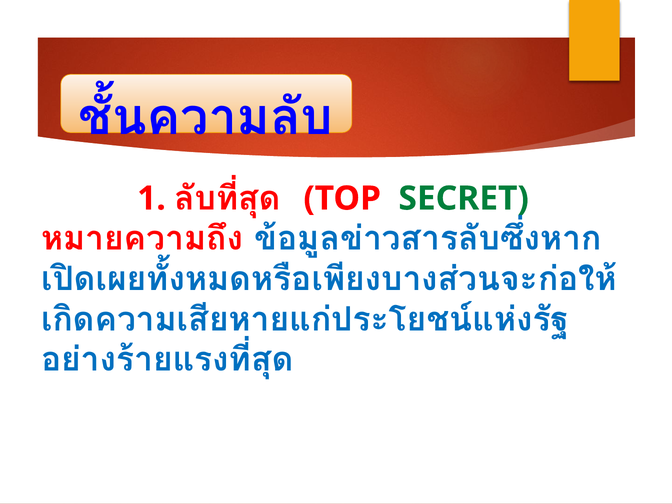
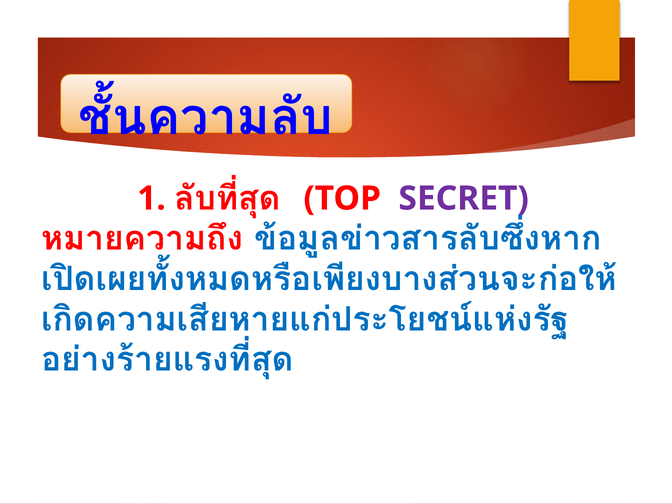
SECRET colour: green -> purple (464, 199)
